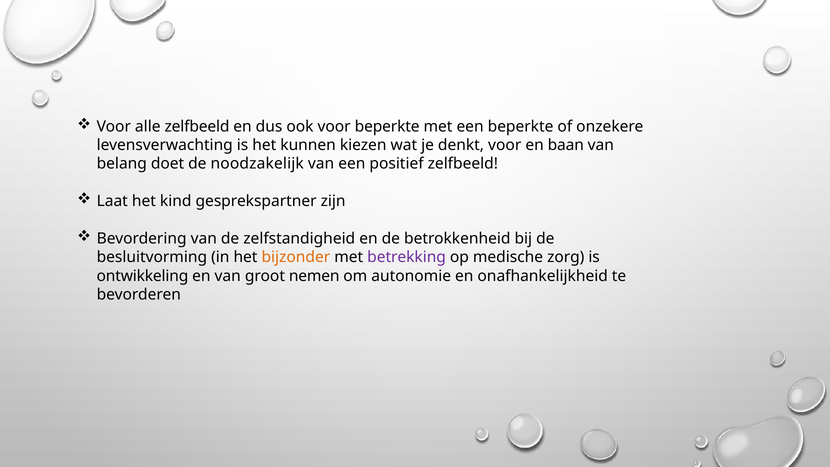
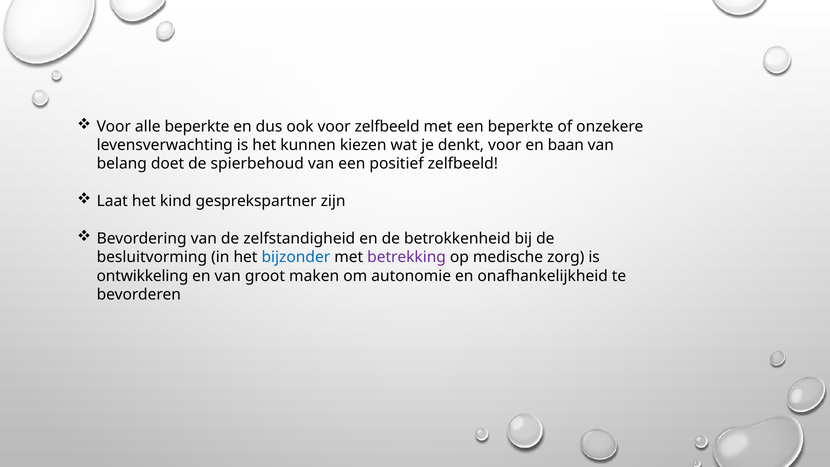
alle zelfbeeld: zelfbeeld -> beperkte (197, 126)
voor beperkte: beperkte -> zelfbeeld (387, 126)
noodzakelijk: noodzakelijk -> spierbehoud (257, 164)
bijzonder colour: orange -> blue (296, 257)
nemen: nemen -> maken (314, 276)
